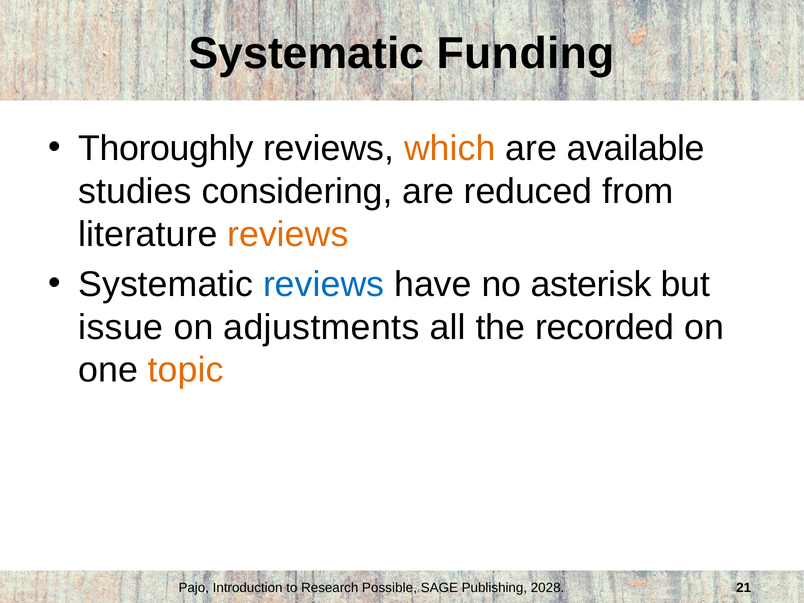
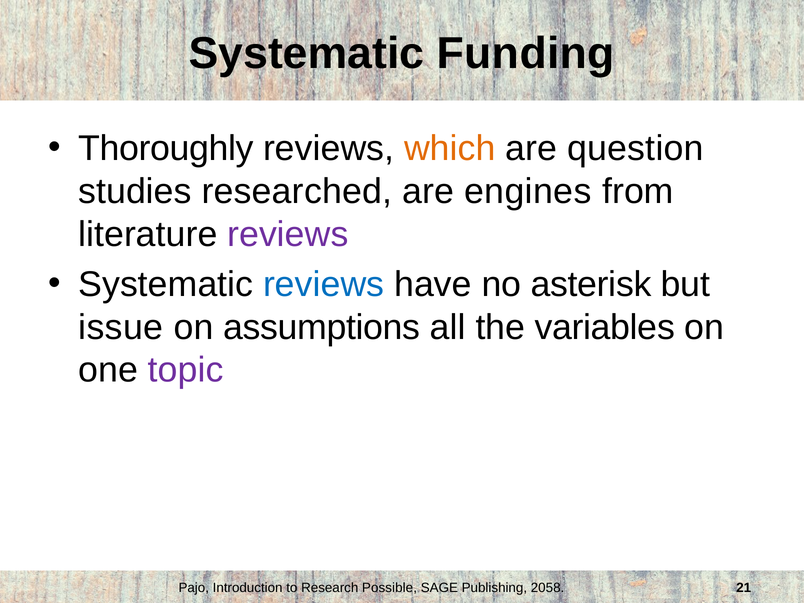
available: available -> question (635, 149)
considering: considering -> researched (297, 191)
reduced: reduced -> engines (528, 191)
reviews colour: orange -> purple (288, 234)
adjustments: adjustments -> assumptions (322, 327)
recorded: recorded -> variables (605, 327)
topic colour: orange -> purple (186, 370)
2028: 2028 -> 2058 (548, 588)
